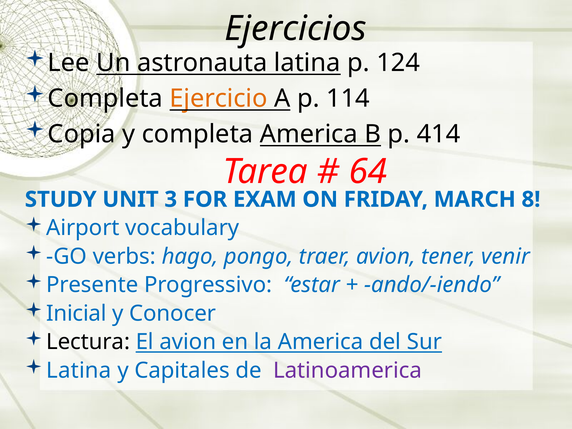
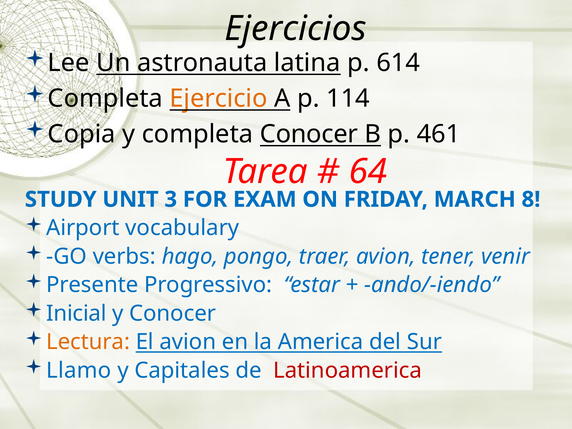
124: 124 -> 614 (398, 63)
completa America: America -> Conocer (309, 134)
414: 414 -> 461 (439, 134)
Lectura colour: black -> orange (88, 342)
Latina: Latina -> Llamo (79, 370)
Latinoamerica colour: purple -> red (348, 370)
